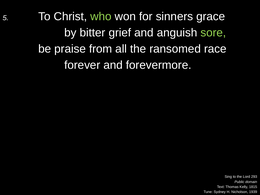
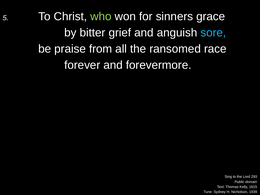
sore colour: light green -> light blue (213, 33)
